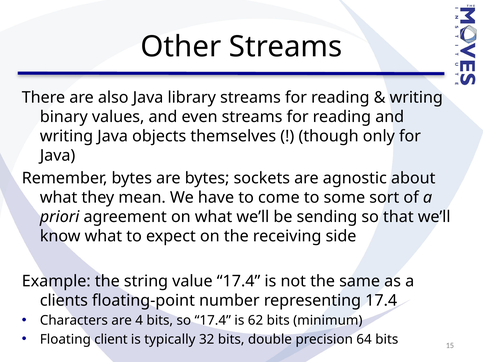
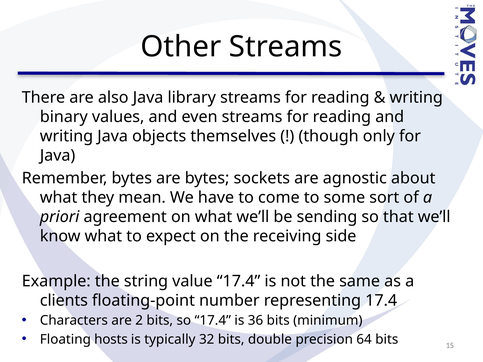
4: 4 -> 2 (139, 321)
62: 62 -> 36 (256, 321)
client: client -> hosts (111, 340)
